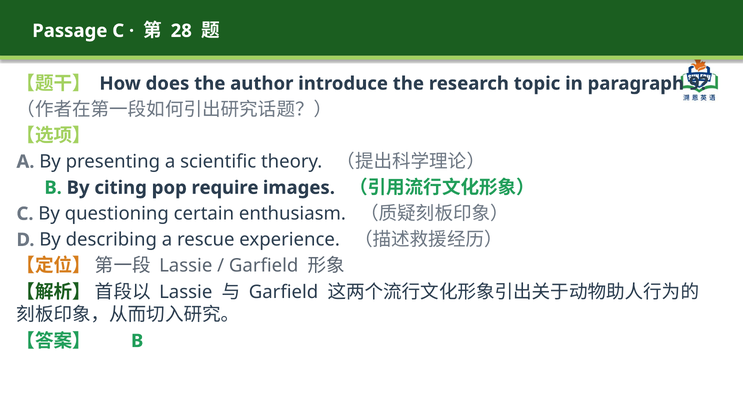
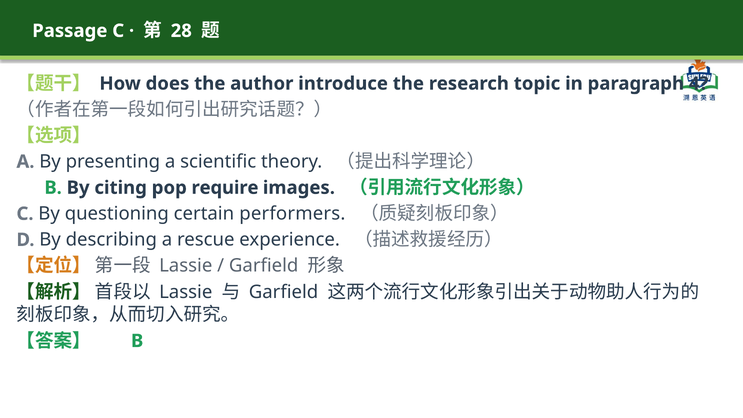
9: 9 -> 4 (699, 84)
enthusiasm: enthusiasm -> performers (292, 214)
